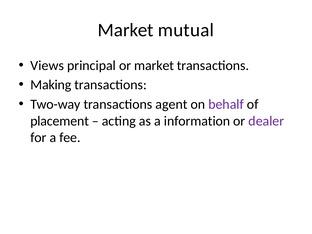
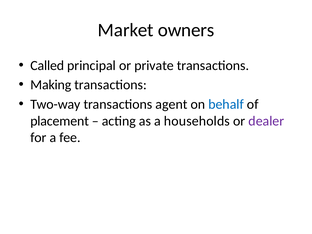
mutual: mutual -> owners (186, 30)
Views: Views -> Called (47, 65)
or market: market -> private (154, 65)
behalf colour: purple -> blue (226, 104)
information: information -> households (197, 121)
